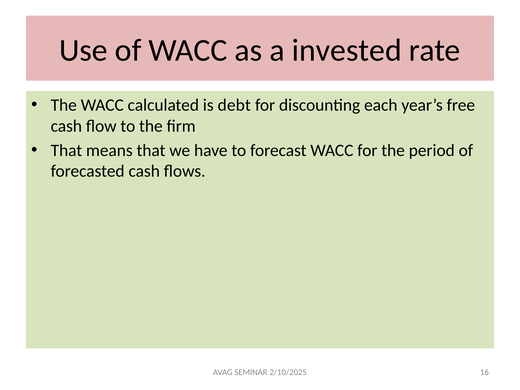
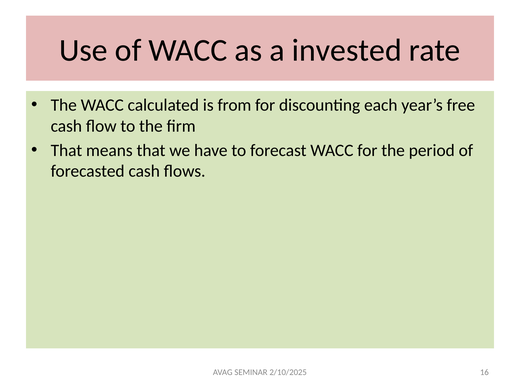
debt: debt -> from (234, 105)
